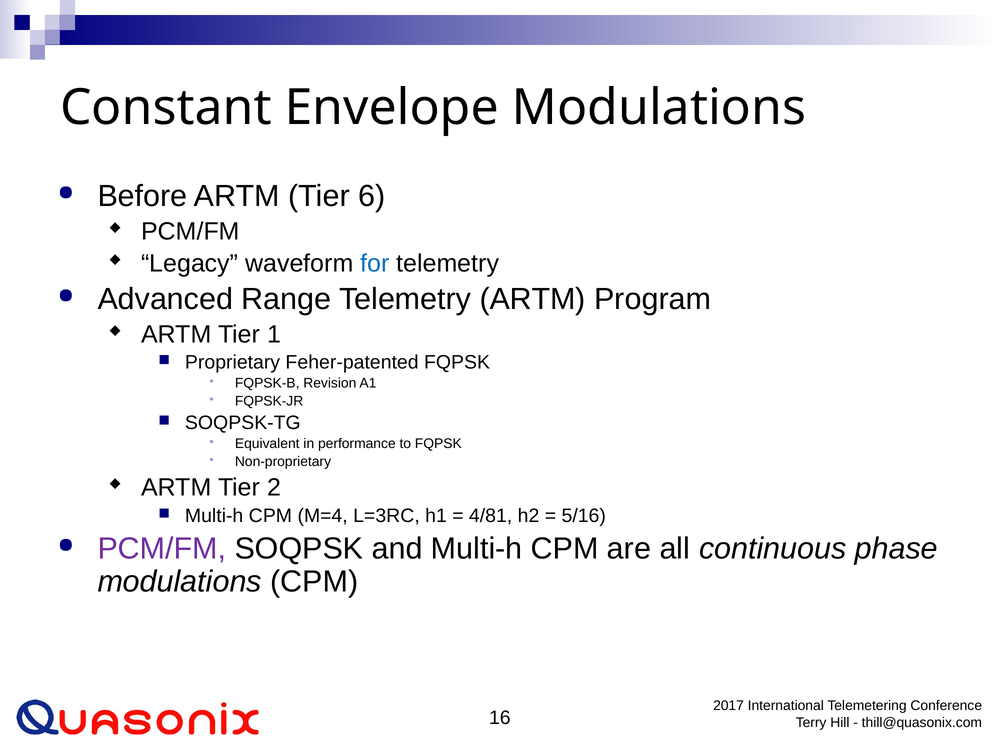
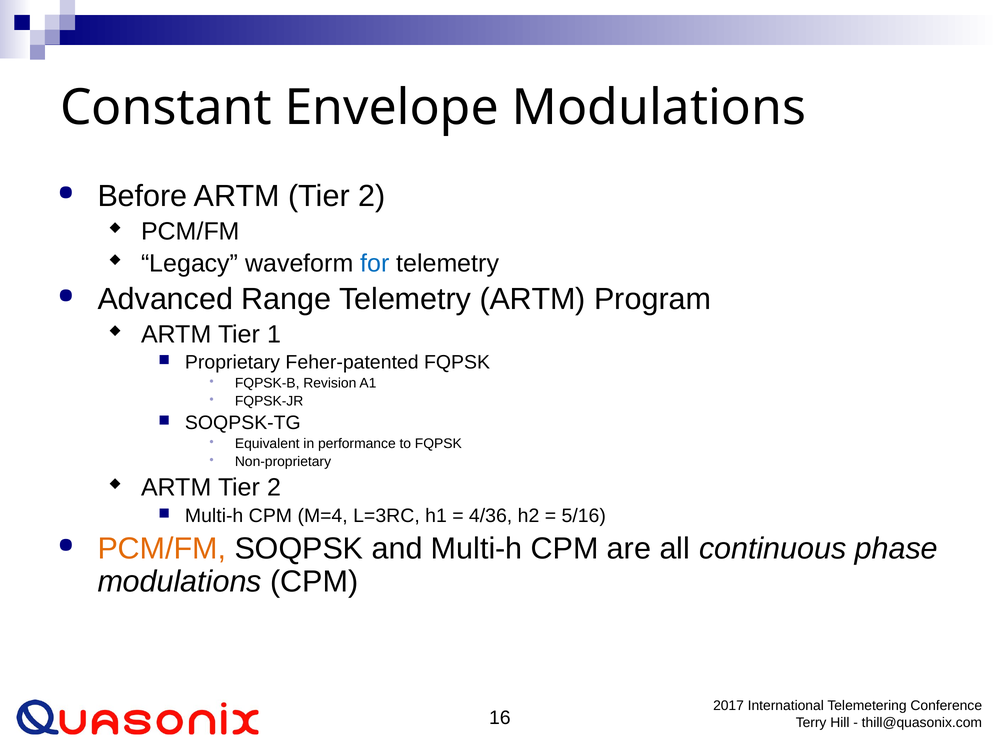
Before ARTM Tier 6: 6 -> 2 (372, 196)
4/81: 4/81 -> 4/36 (491, 516)
PCM/FM colour: purple -> orange (162, 549)
